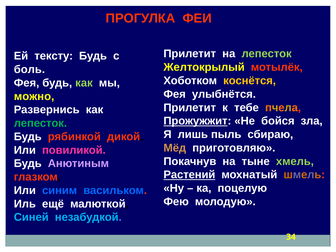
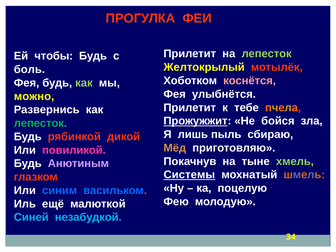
тексту: тексту -> чтобы (54, 56)
коснётся colour: yellow -> pink (250, 81)
Растений: Растений -> Системы (189, 175)
